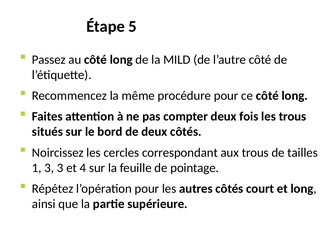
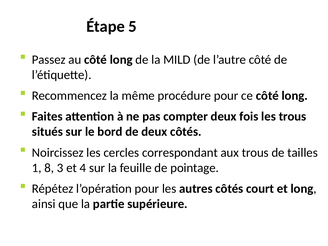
1 3: 3 -> 8 (49, 168)
